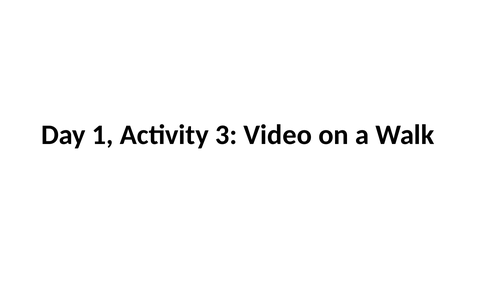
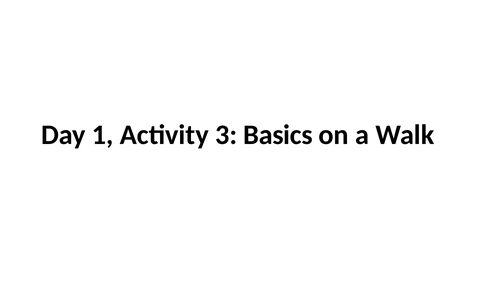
Video: Video -> Basics (278, 135)
